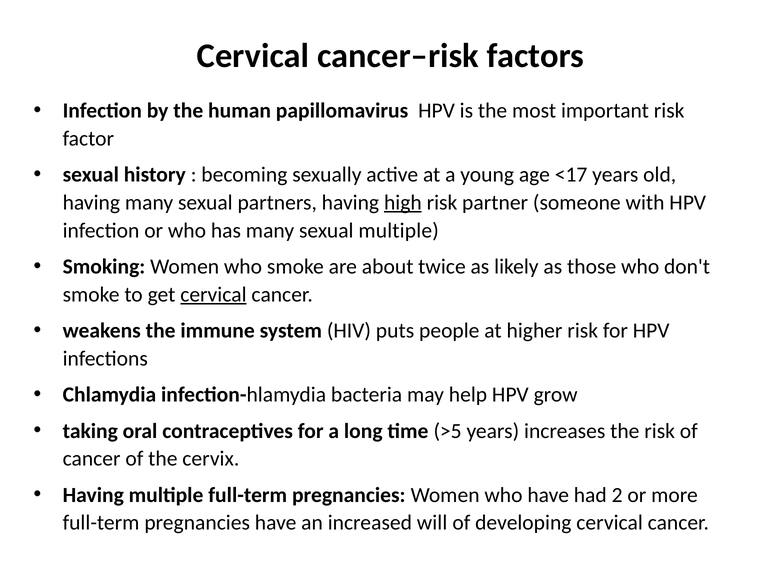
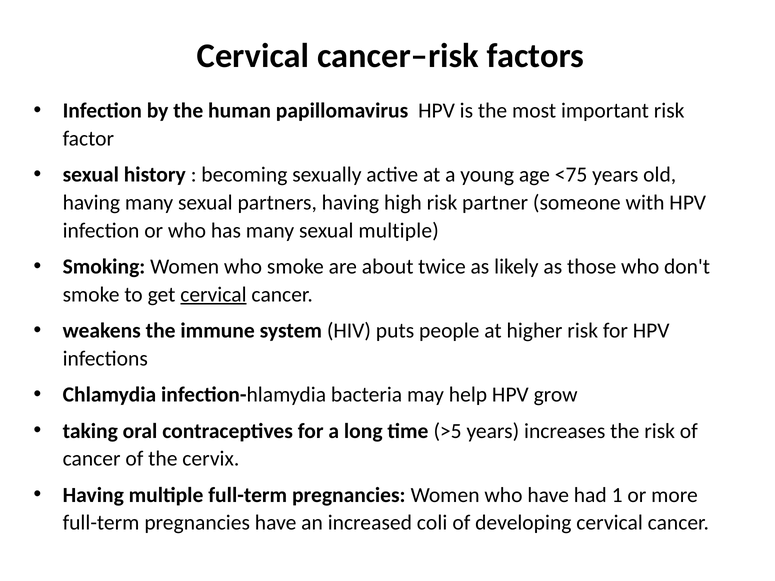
<17: <17 -> <75 (571, 175)
high underline: present -> none (403, 203)
2: 2 -> 1 (617, 495)
will: will -> coli (432, 523)
